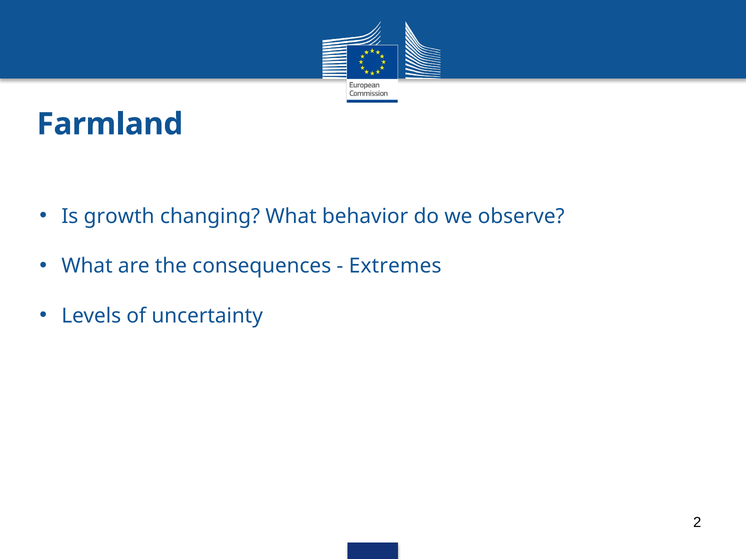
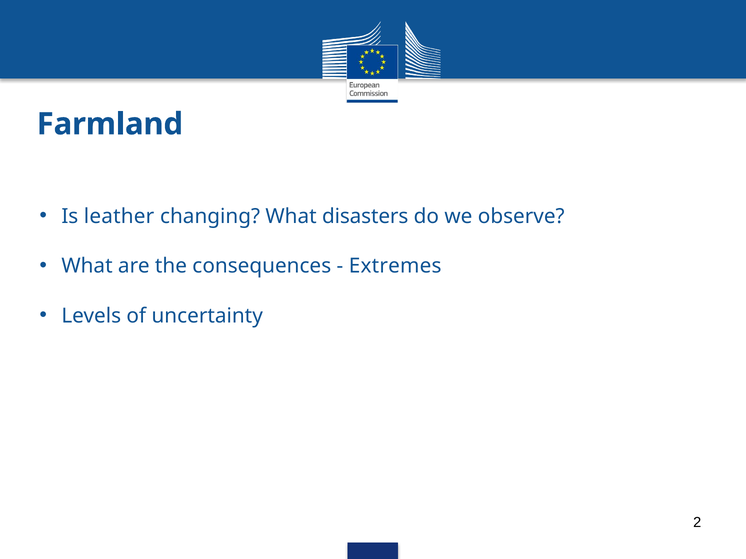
growth: growth -> leather (119, 216)
behavior: behavior -> disasters (365, 216)
